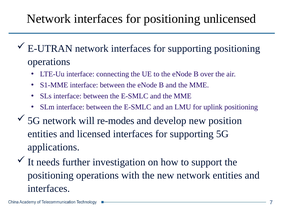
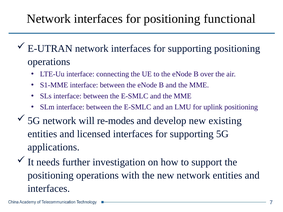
unlicensed: unlicensed -> functional (230, 19)
position: position -> existing (225, 121)
